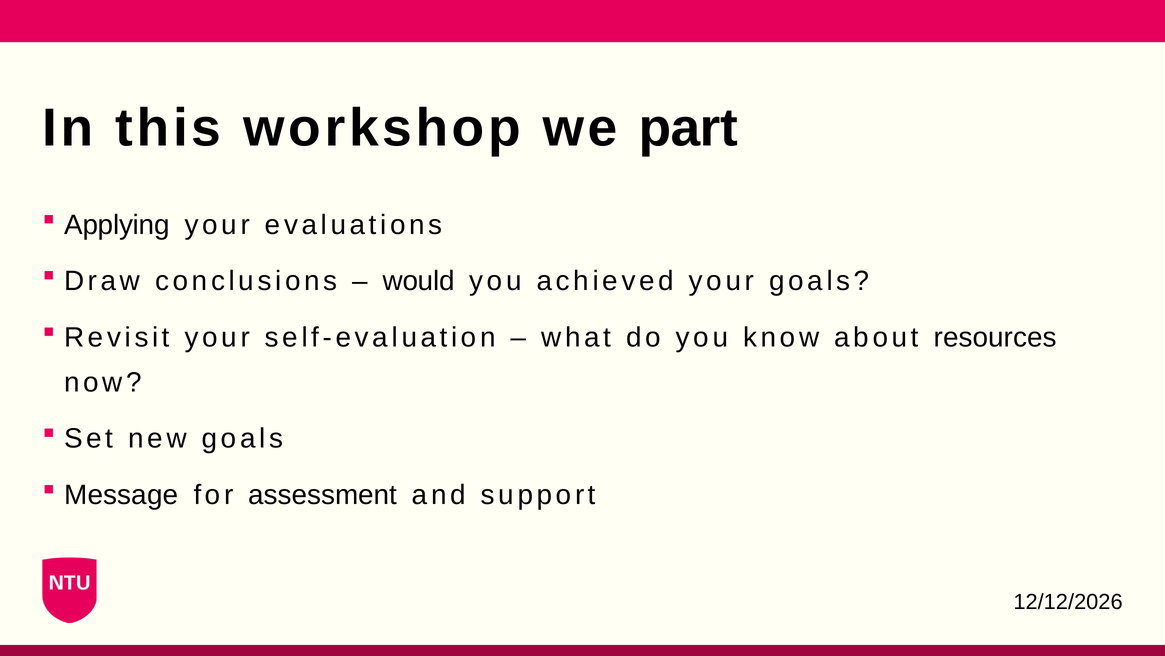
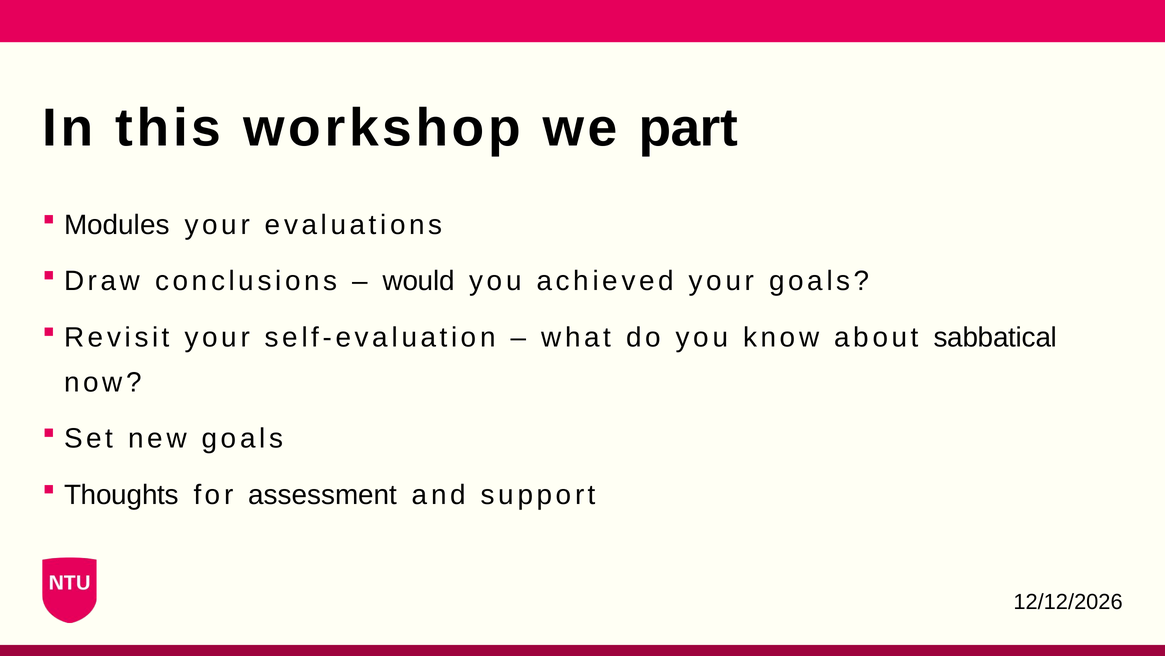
Applying: Applying -> Modules (117, 225)
resources: resources -> sabbatical (995, 337)
Message: Message -> Thoughts (121, 494)
